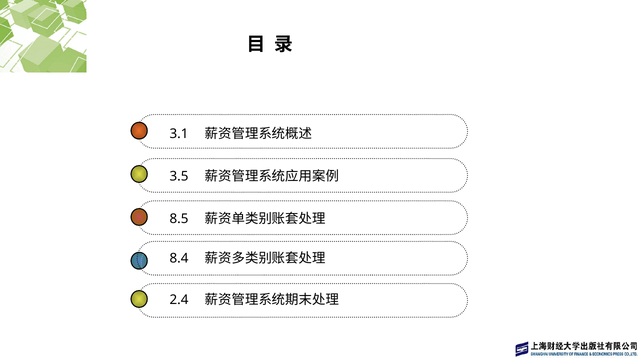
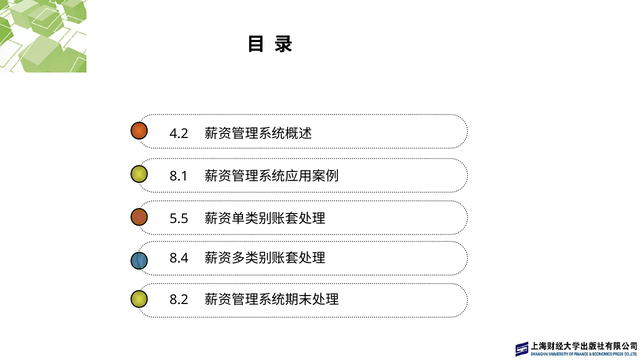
3.1: 3.1 -> 4.2 (179, 134)
3.5: 3.5 -> 8.1 (179, 176)
8.5: 8.5 -> 5.5 (179, 219)
2.4: 2.4 -> 8.2 (179, 300)
